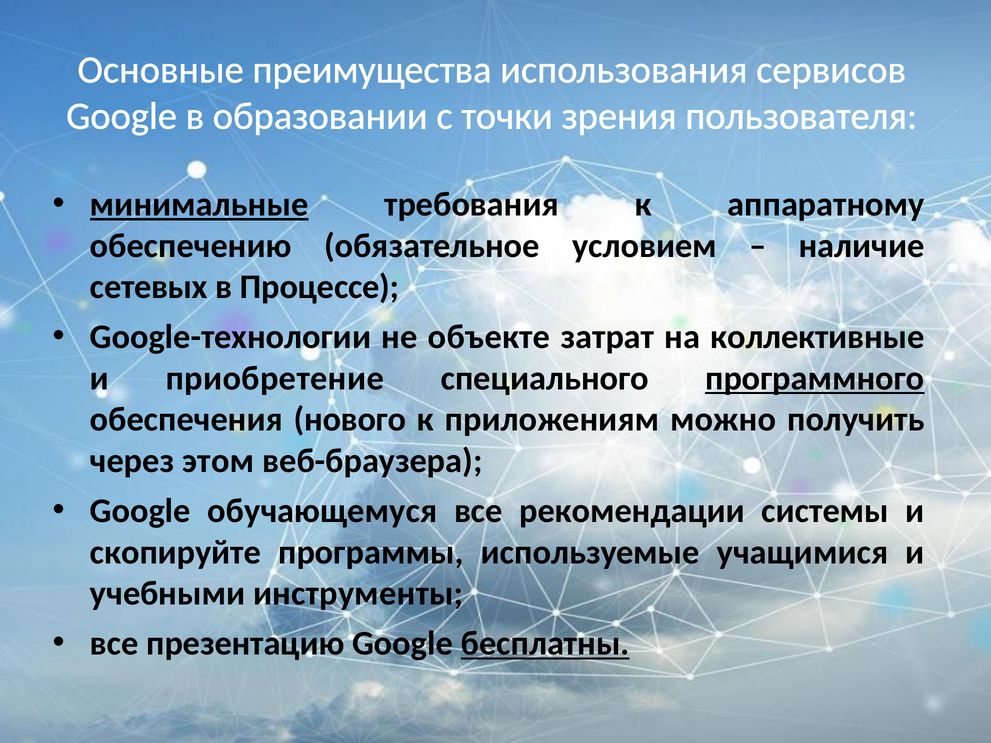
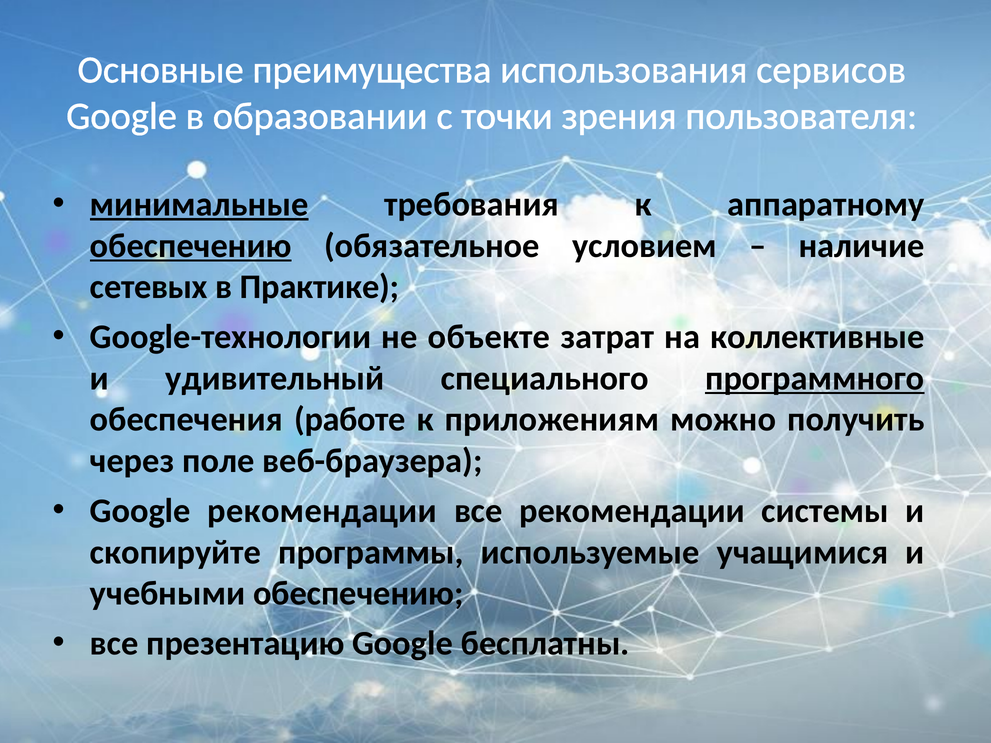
обеспечению underline: none -> present (191, 246)
Процессе: Процессе -> Практике (320, 287)
приобретение: приобретение -> удивительный (275, 378)
нового: нового -> работе (350, 420)
этом: этом -> поле (218, 461)
Google обучающемуся: обучающемуся -> рекомендации (322, 511)
учебными инструменты: инструменты -> обеспечению (358, 594)
бесплатны underline: present -> none (545, 644)
